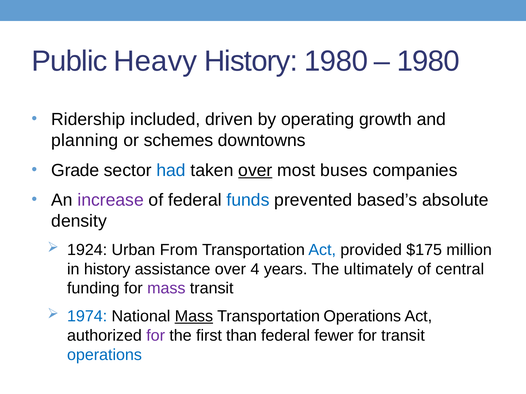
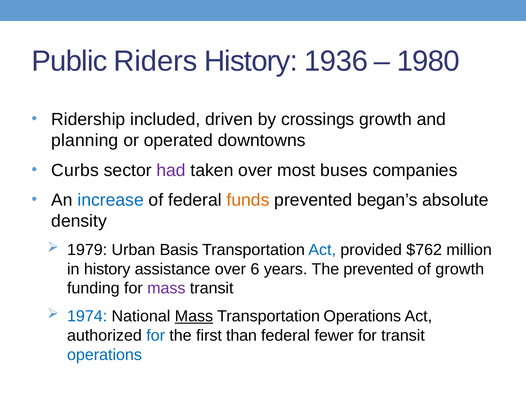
Heavy: Heavy -> Riders (156, 61)
History 1980: 1980 -> 1936 (336, 61)
operating: operating -> crossings (318, 120)
schemes: schemes -> operated (178, 141)
Grade: Grade -> Curbs (75, 170)
had colour: blue -> purple (171, 170)
over underline: present -> none (255, 170)
increase colour: purple -> blue (111, 200)
funds colour: blue -> orange (248, 200)
based’s: based’s -> began’s (387, 200)
1924: 1924 -> 1979 (87, 250)
From: From -> Basis (179, 250)
$175: $175 -> $762 (424, 250)
4: 4 -> 6 (255, 269)
The ultimately: ultimately -> prevented (378, 269)
of central: central -> growth (460, 269)
for colour: purple -> blue (156, 336)
